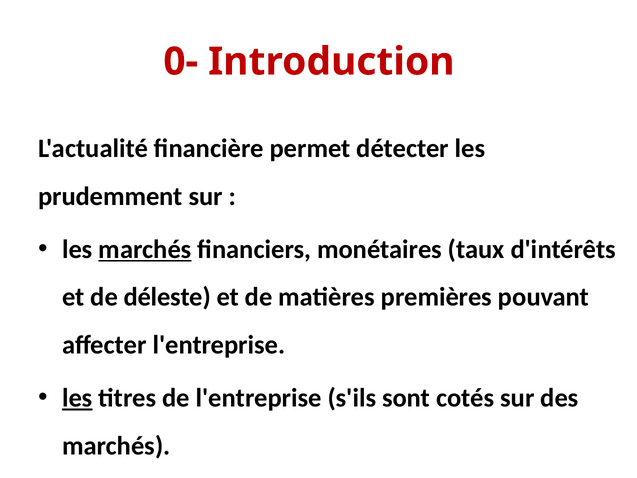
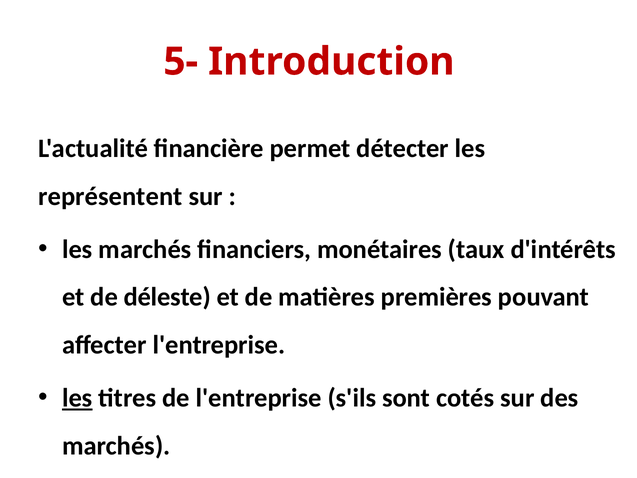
0-: 0- -> 5- (181, 62)
prudemment: prudemment -> représentent (110, 196)
marchés underline: present -> none (145, 249)
